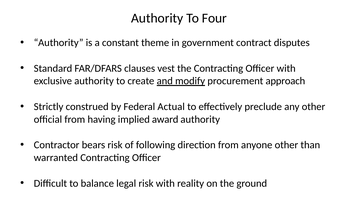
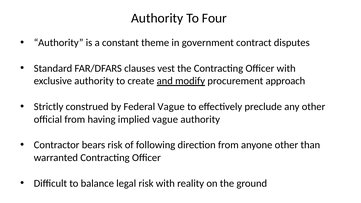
Federal Actual: Actual -> Vague (171, 107)
implied award: award -> vague (165, 119)
